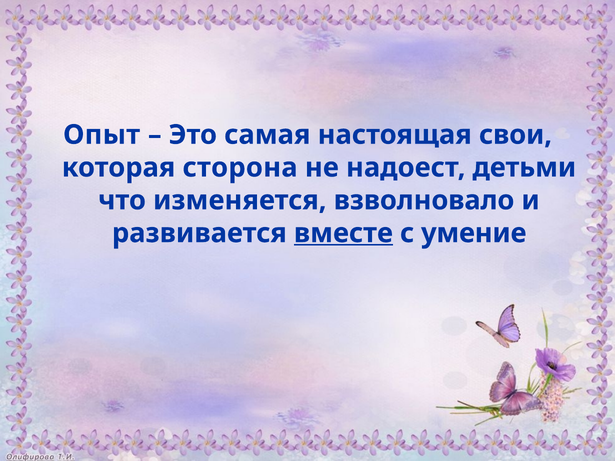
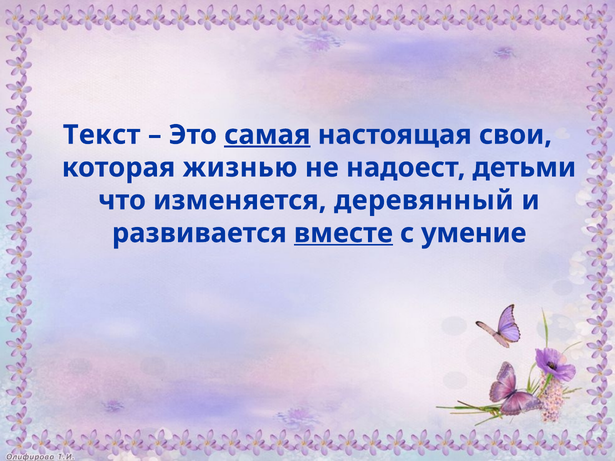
Опыт: Опыт -> Текст (102, 135)
самая underline: none -> present (267, 135)
сторона: сторона -> жизнью (240, 168)
взволновало: взволновало -> деревянный (424, 200)
